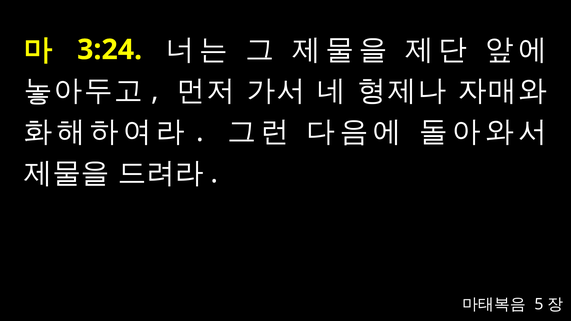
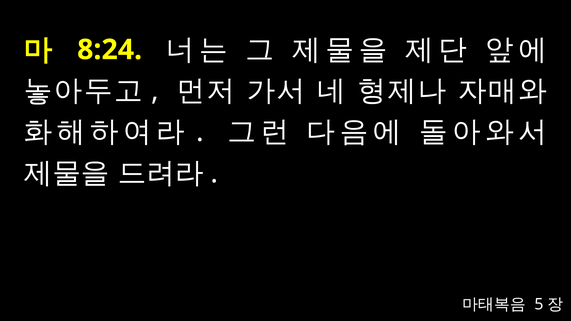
3:24: 3:24 -> 8:24 (110, 50)
